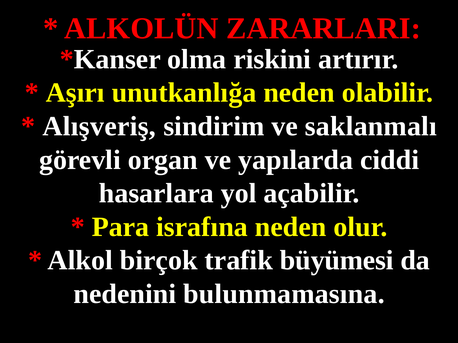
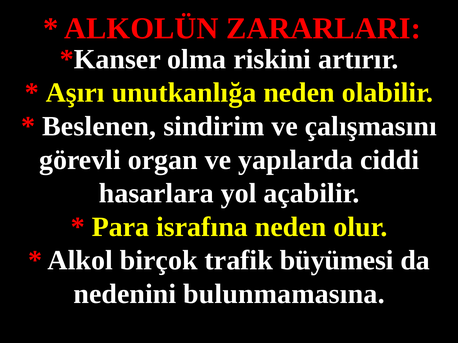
Alışveriş: Alışveriş -> Beslenen (99, 126)
saklanmalı: saklanmalı -> çalışmasını (371, 126)
